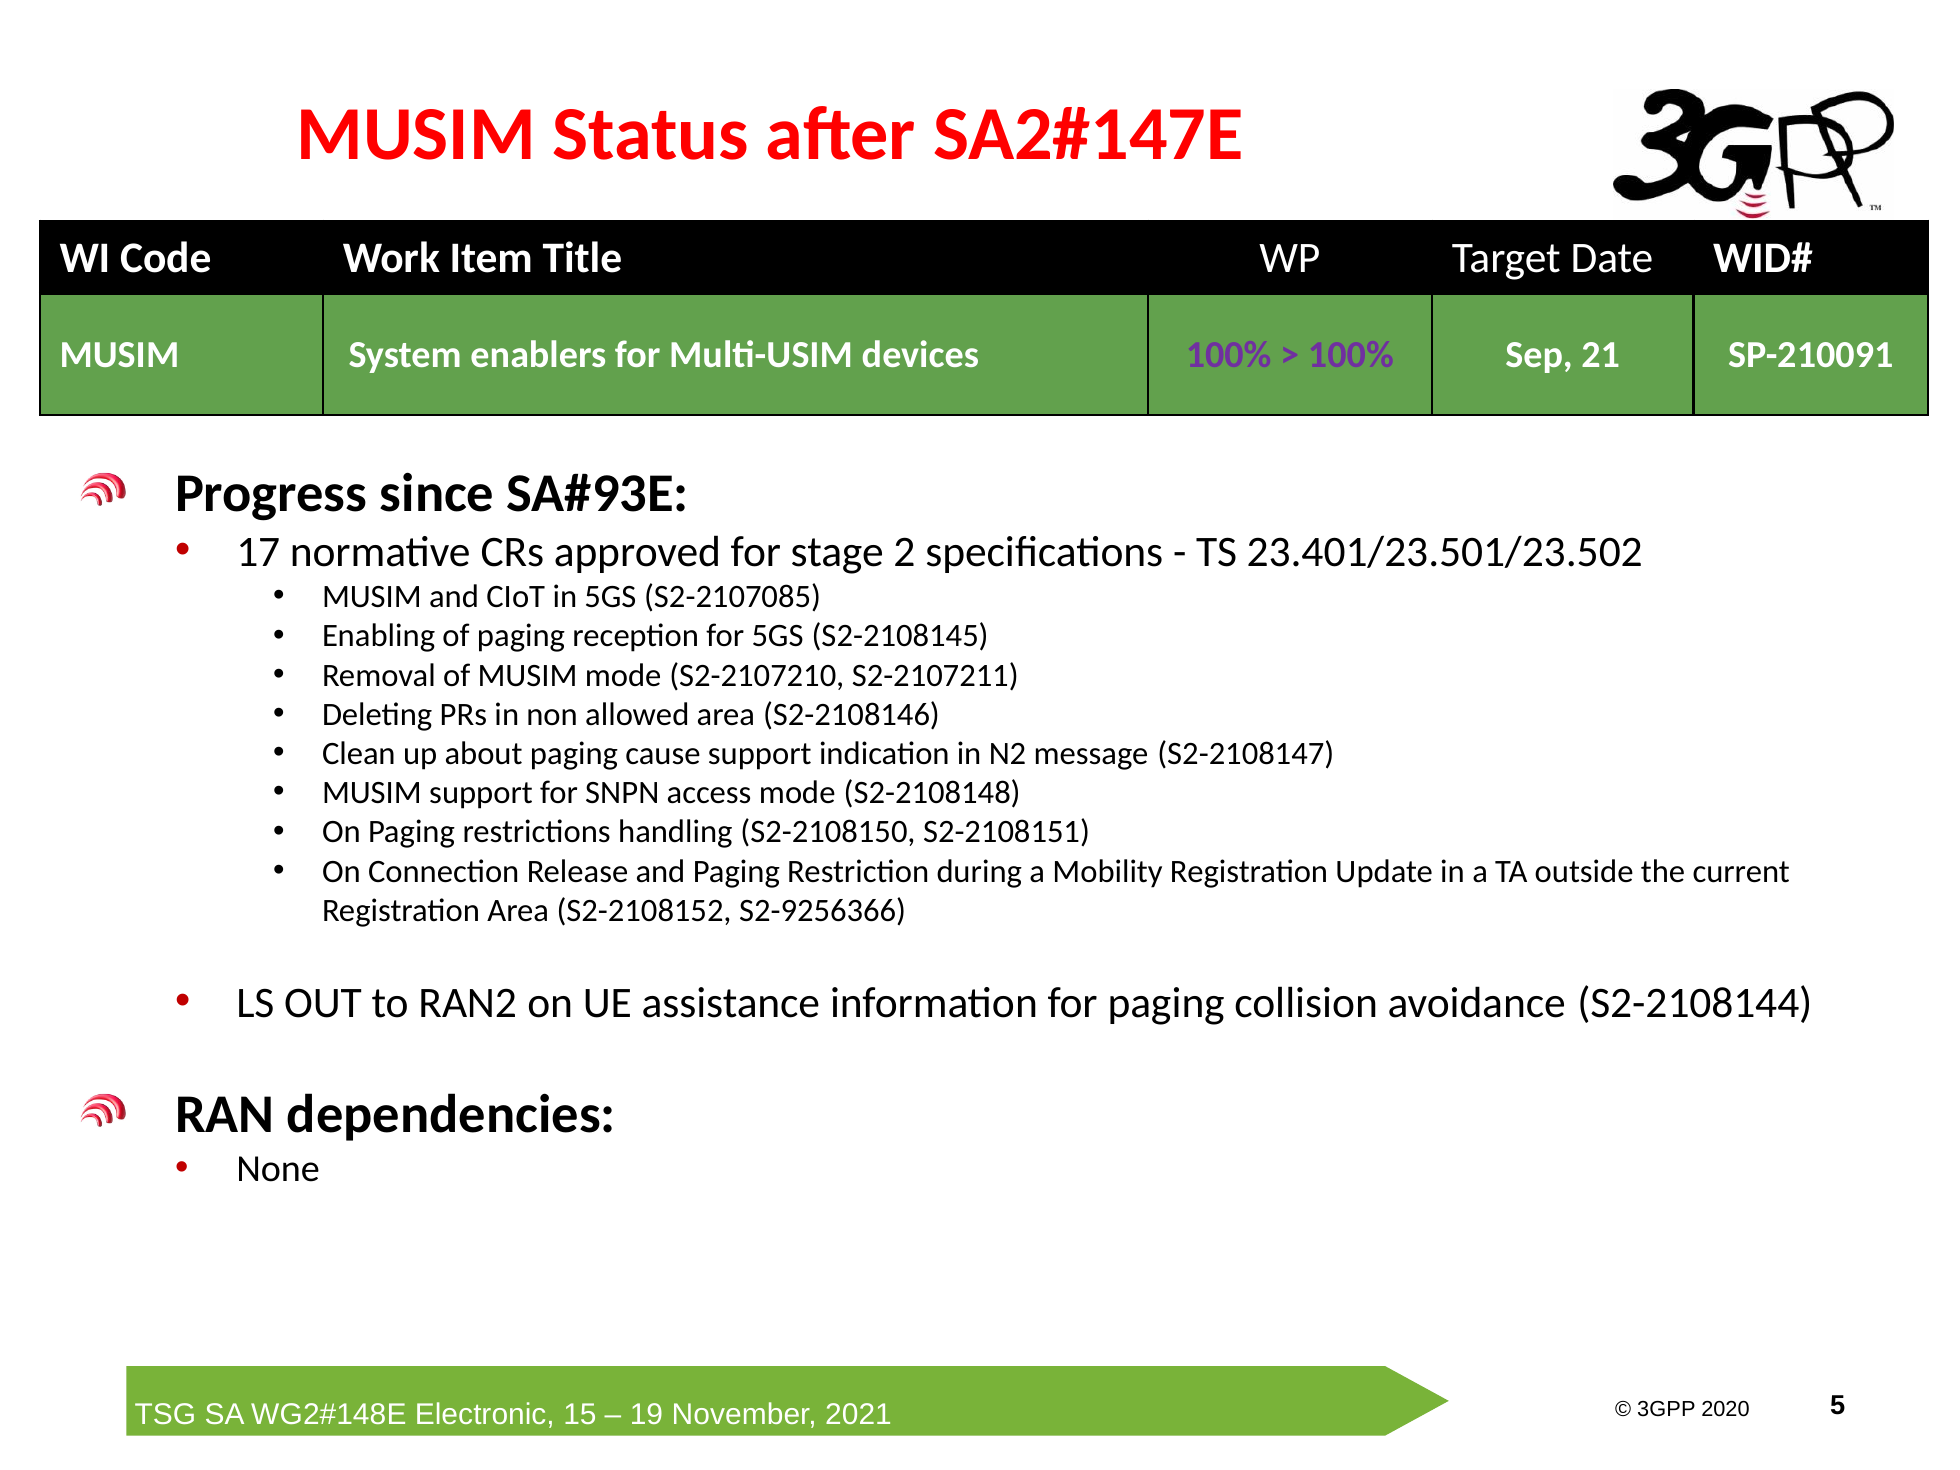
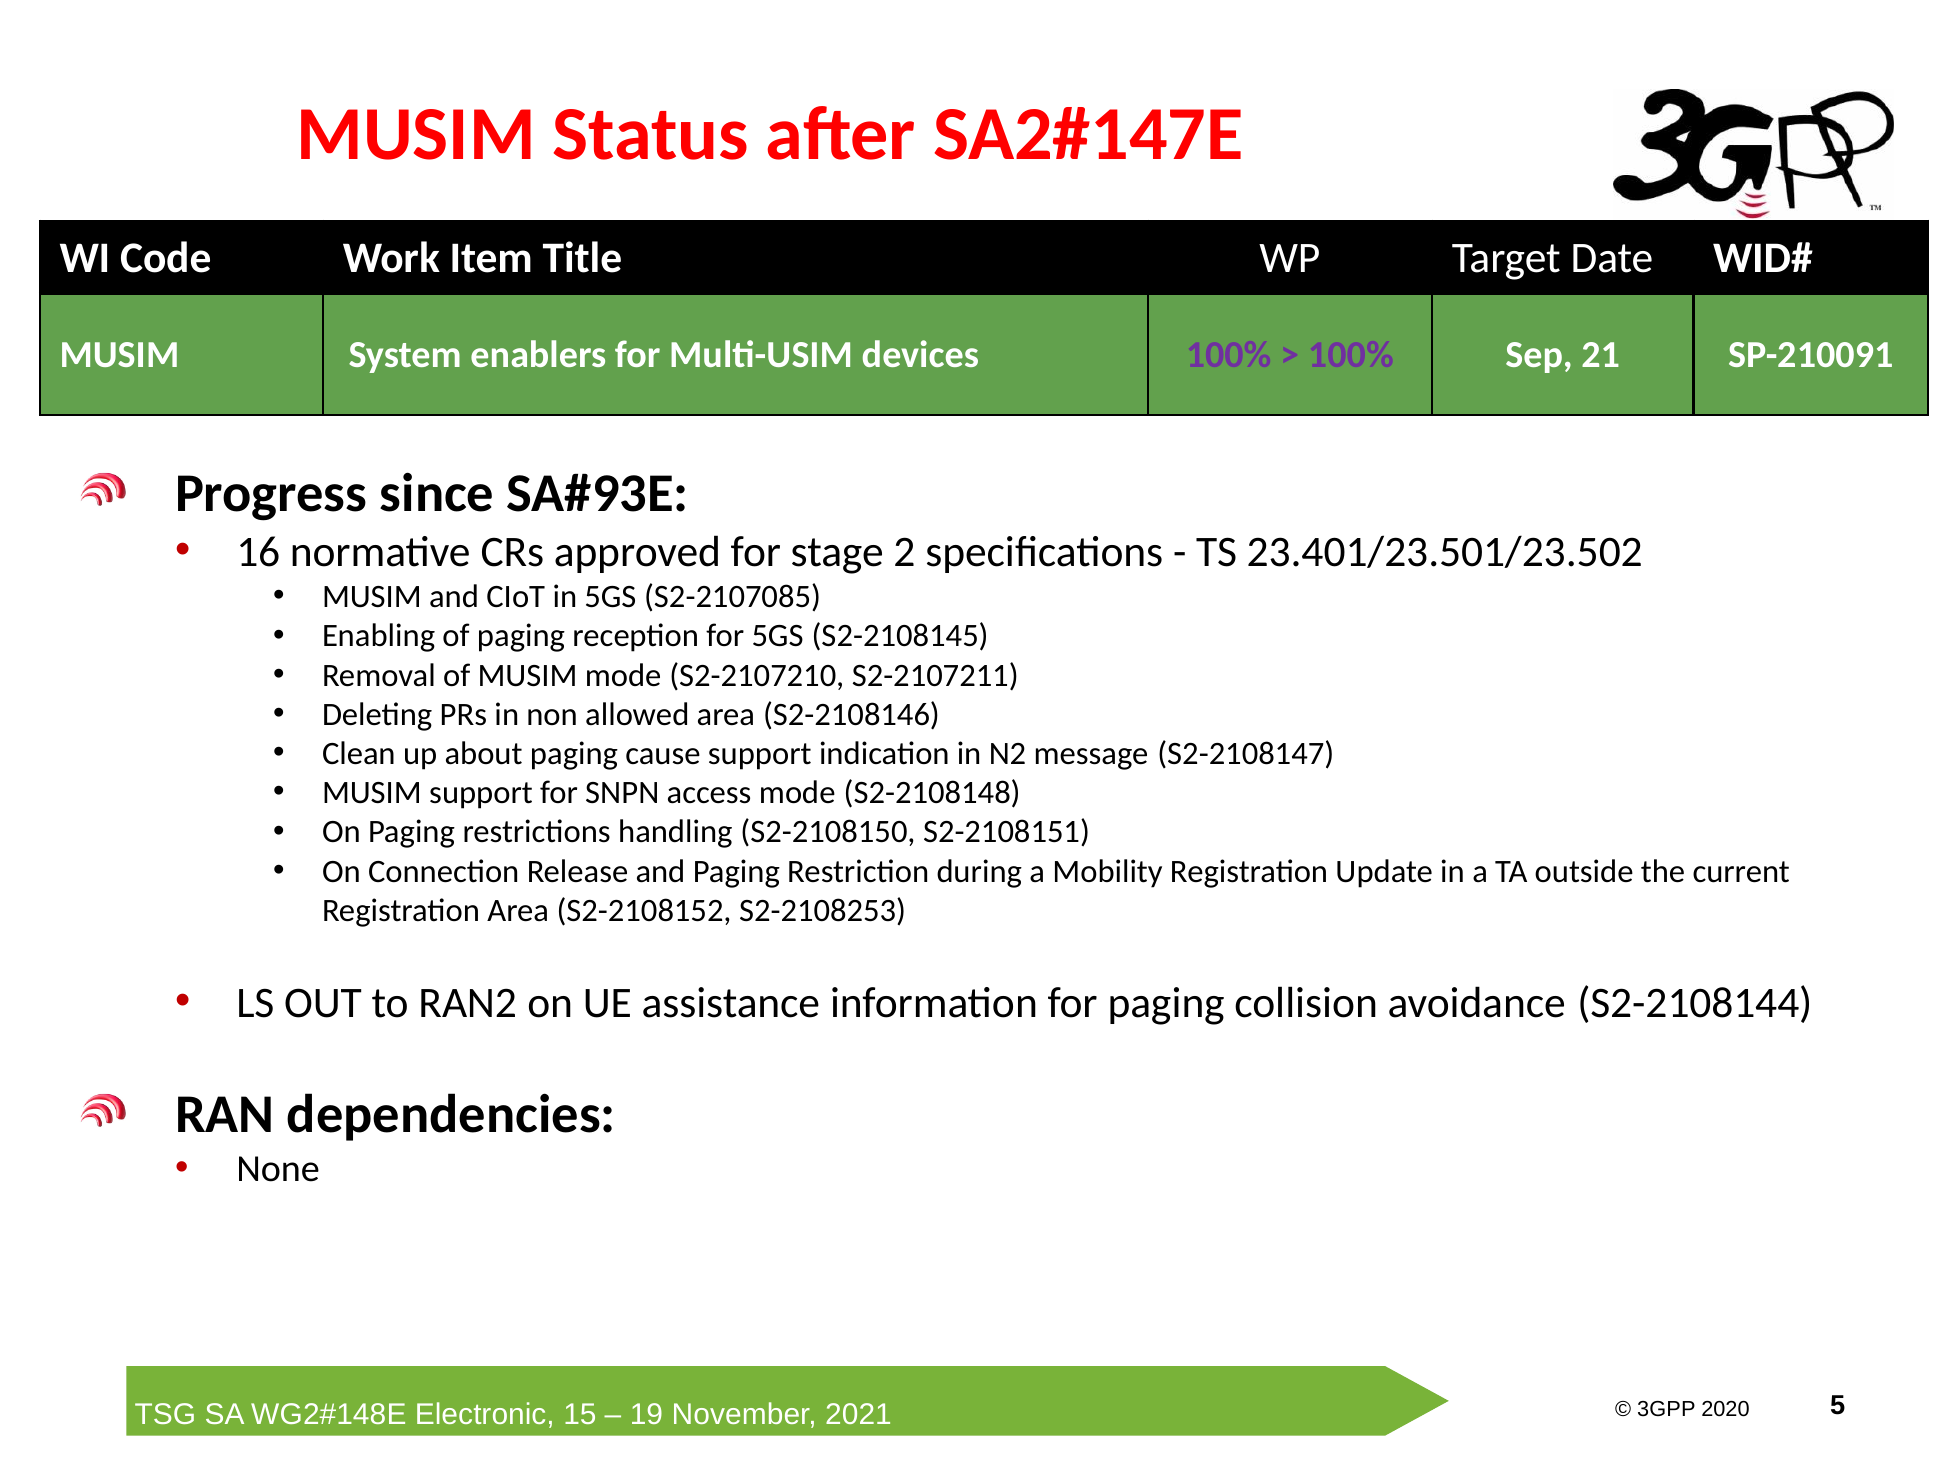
17: 17 -> 16 (258, 552)
S2-9256366: S2-9256366 -> S2-2108253 (823, 910)
